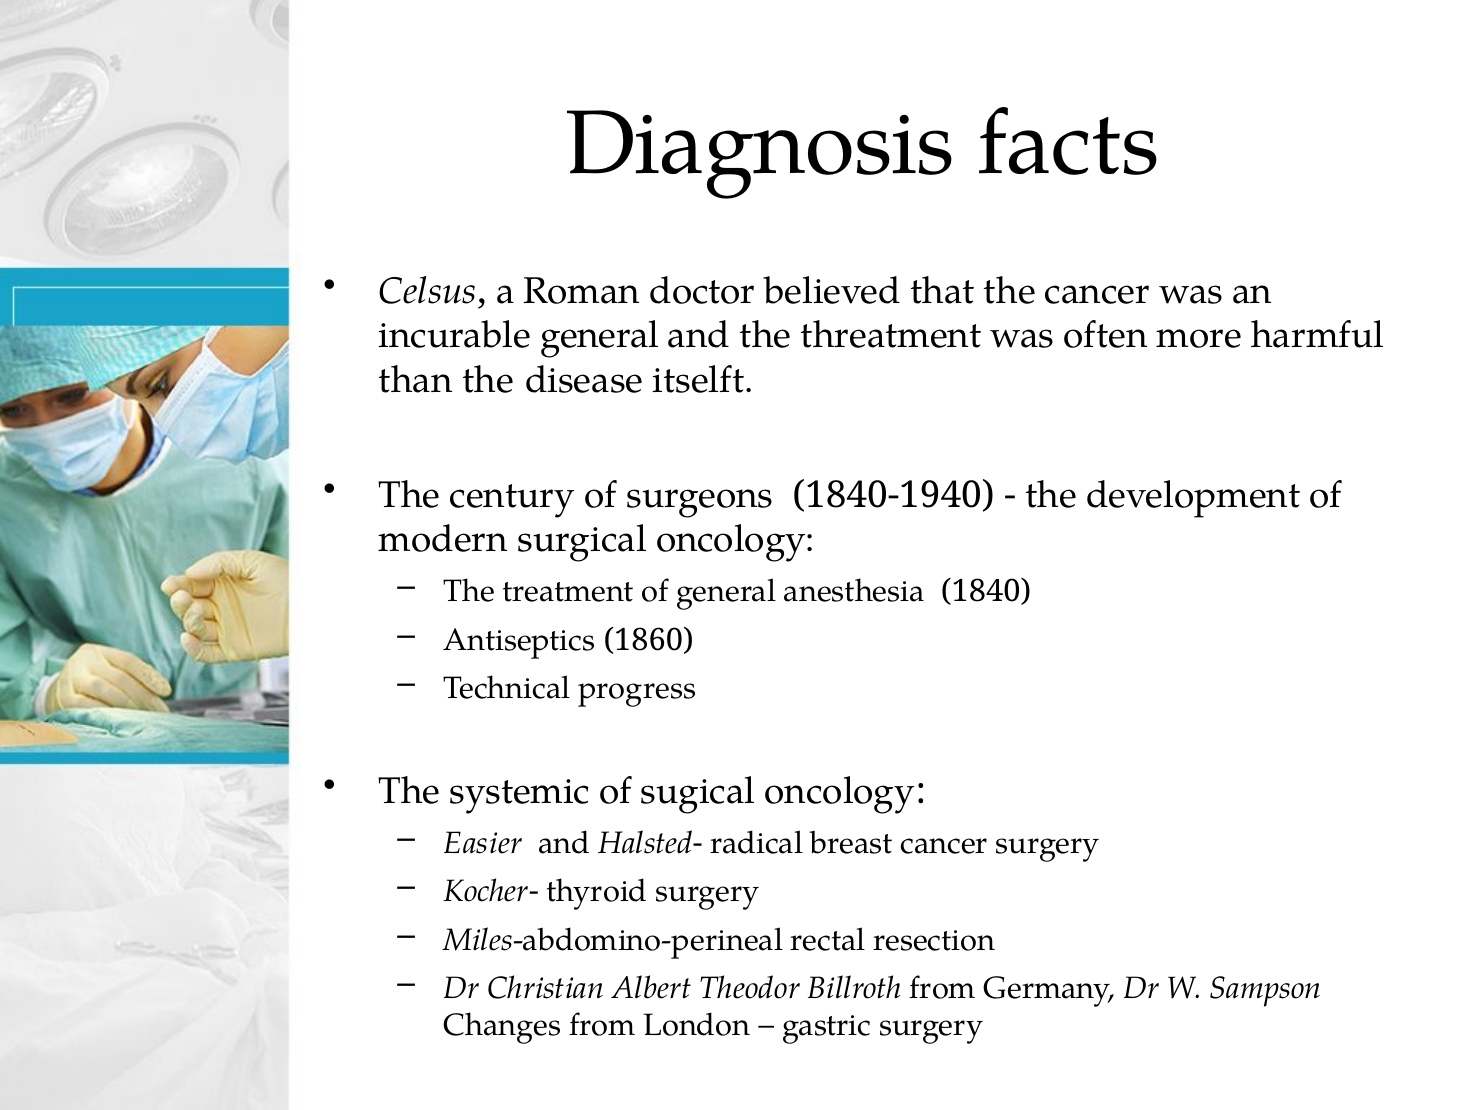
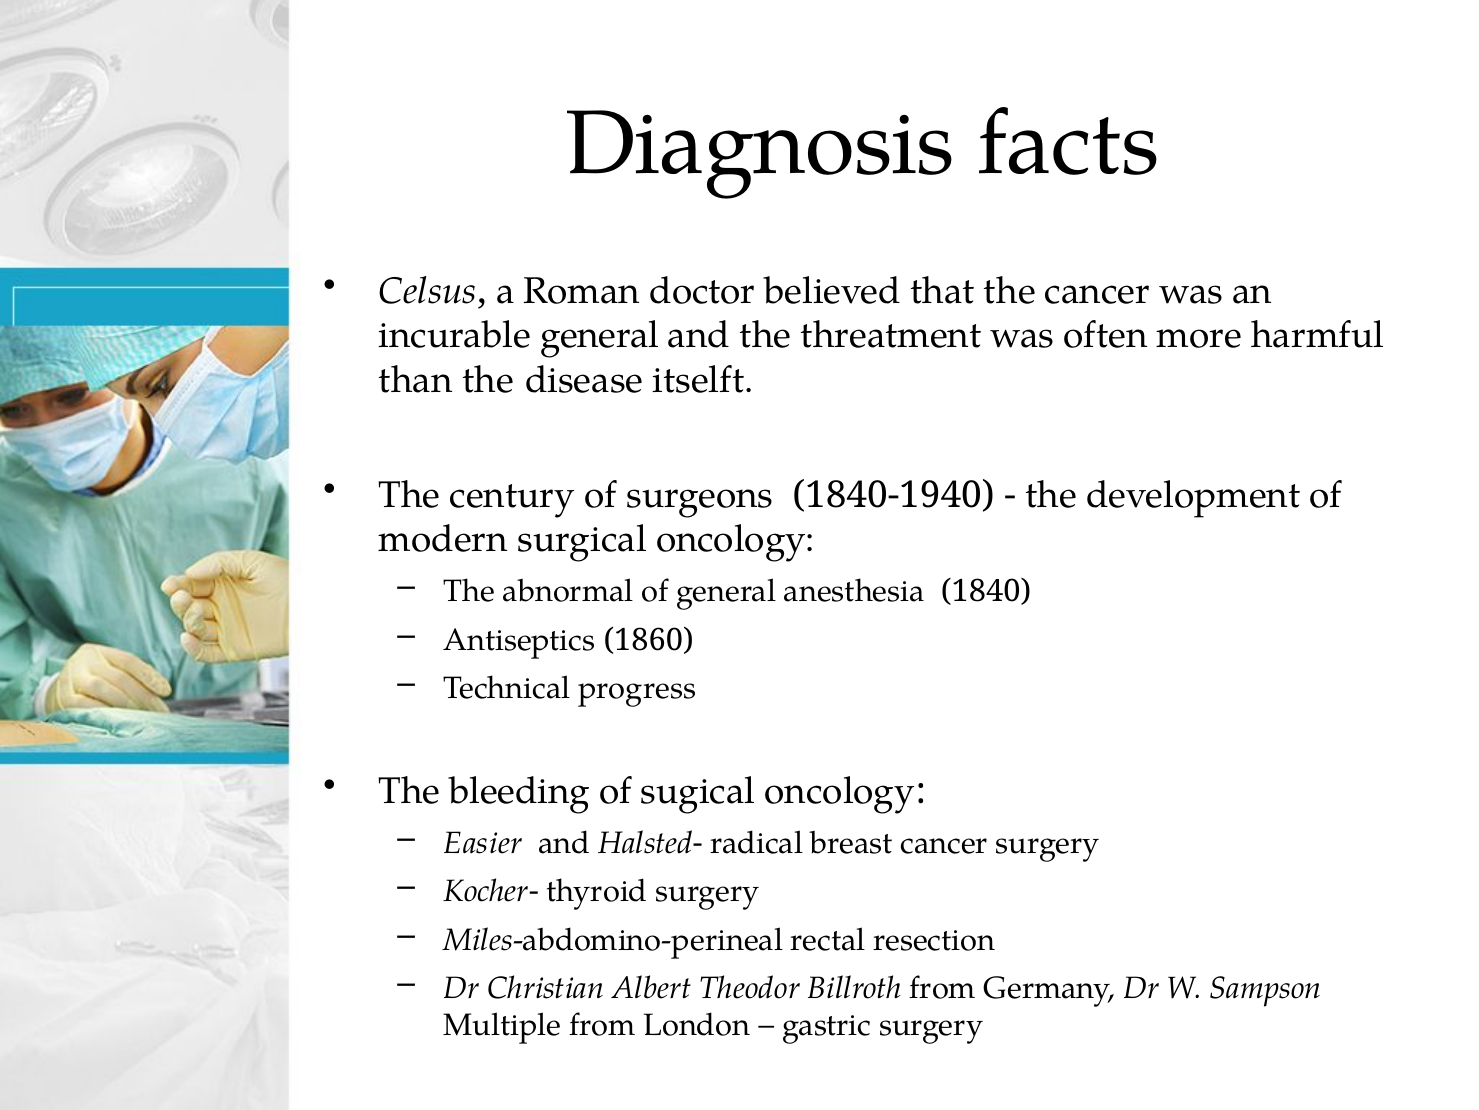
treatment: treatment -> abnormal (568, 591)
systemic: systemic -> bleeding (520, 791)
Changes: Changes -> Multiple (503, 1025)
